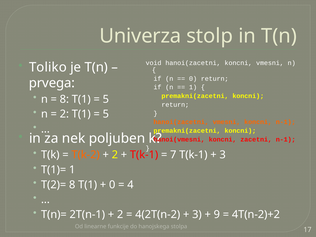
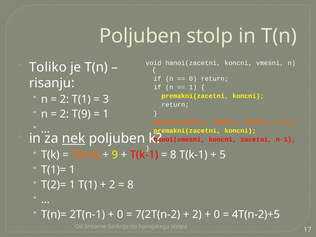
Univerza: Univerza -> Poljuben (140, 36)
prvega: prvega -> risanju (52, 83)
8: 8 -> 2 (64, 99)
5: 5 -> 3 (106, 99)
2 T(1: T(1 -> T(9 (81, 114)
5: 5 -> 1 (106, 114)
nek underline: none -> present (74, 138)
T(k-2: T(k-2 -> T(k-6 (86, 155)
2: 2 -> 9 (115, 155)
7: 7 -> 8 (173, 155)
3: 3 -> 5 (223, 155)
T(2)= 8: 8 -> 1 (72, 185)
0: 0 -> 2 (112, 185)
4: 4 -> 8 (130, 185)
2: 2 -> 0 (120, 214)
4(2T(n-2: 4(2T(n-2 -> 7(2T(n-2 (158, 214)
3: 3 -> 2 (197, 214)
9: 9 -> 0 (217, 214)
4T(n-2)+2: 4T(n-2)+2 -> 4T(n-2)+5 (256, 214)
